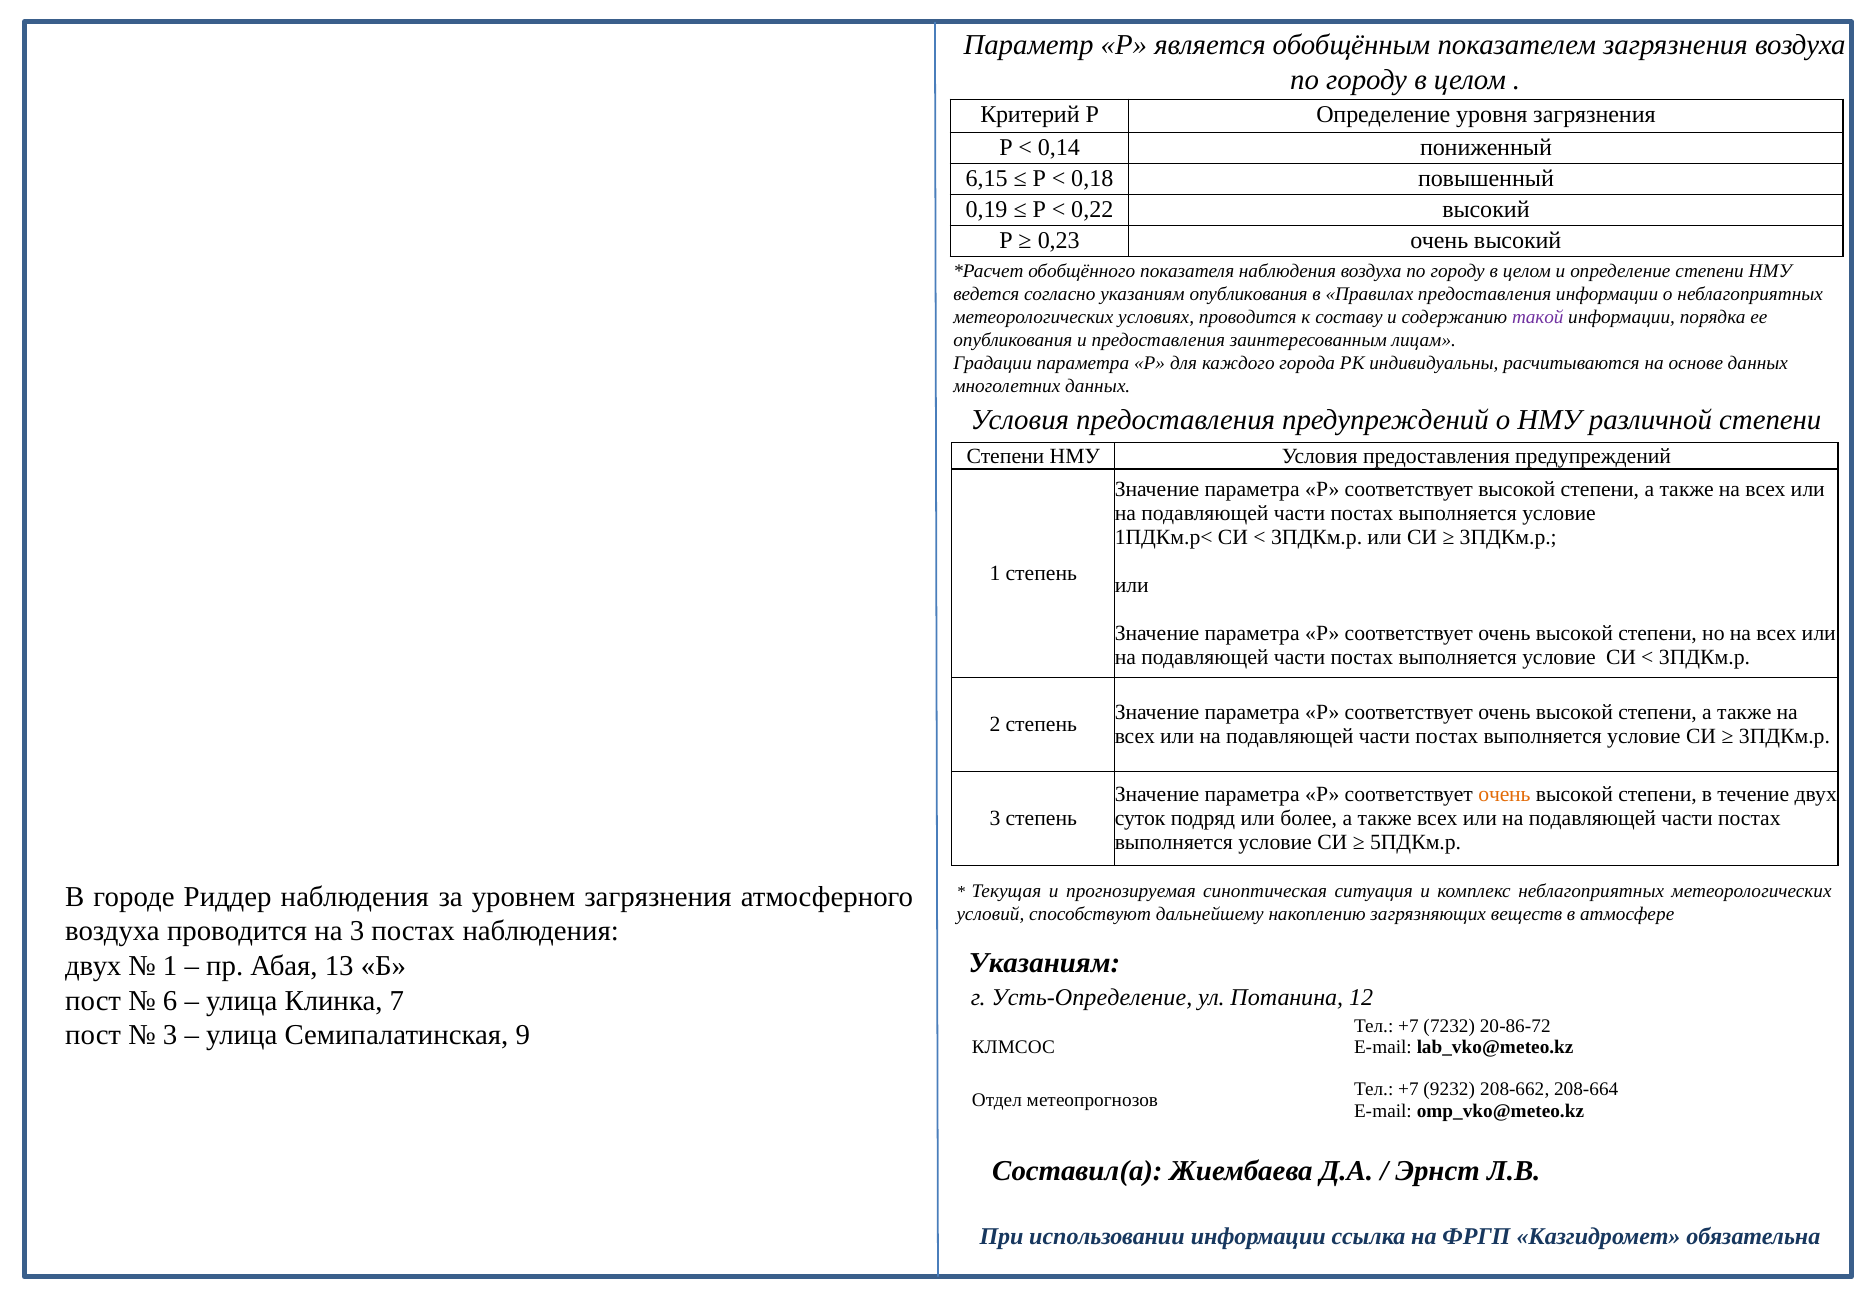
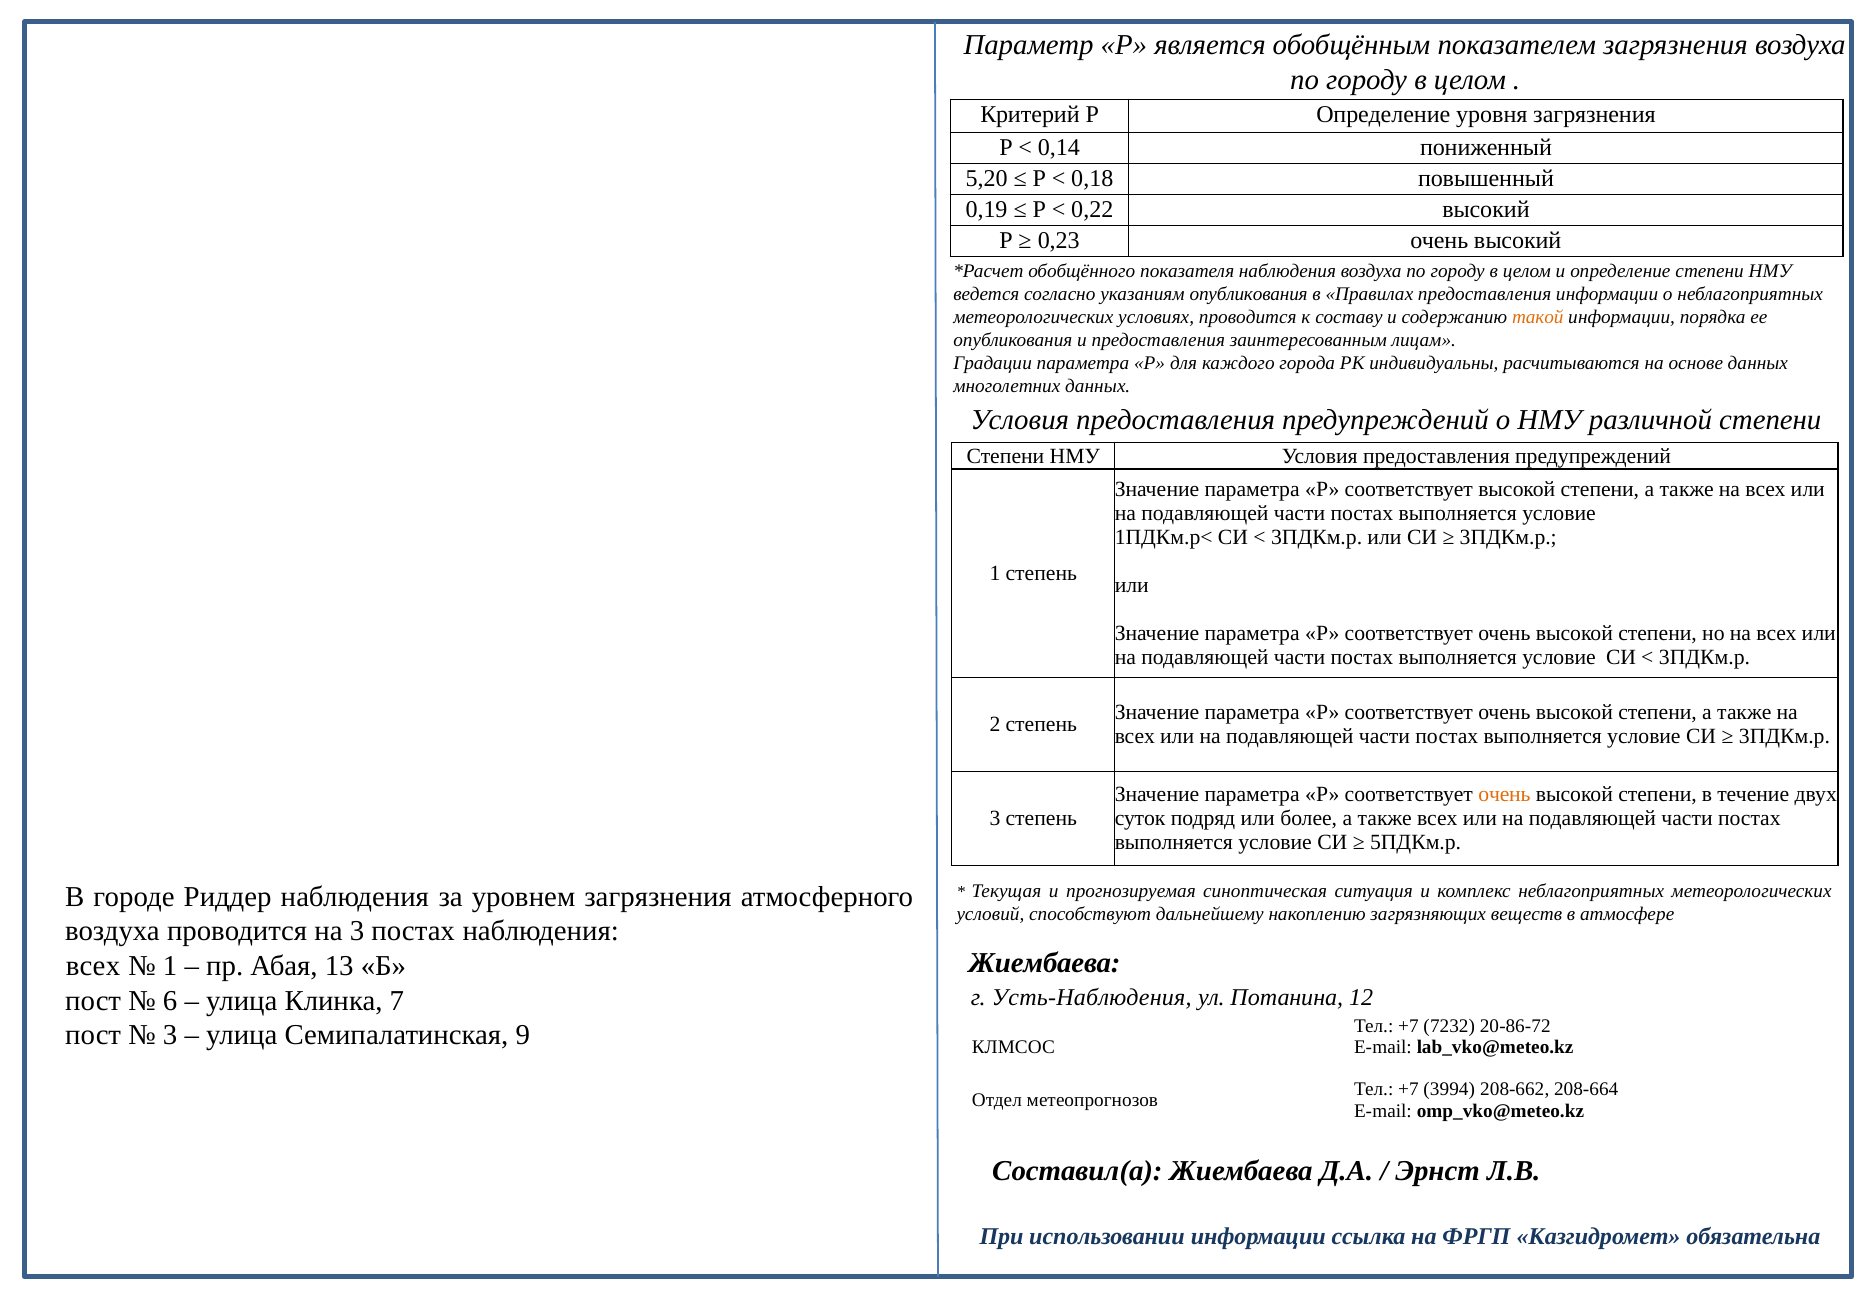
6,15: 6,15 -> 5,20 (987, 179)
такой colour: purple -> orange (1538, 317)
Указаниям: Указаниям -> Жиембаева (1045, 963)
двух: двух -> всех (93, 966)
Усть-Определение: Усть-Определение -> Усть-Наблюдения (1092, 997)
9232: 9232 -> 3994 (1449, 1089)
